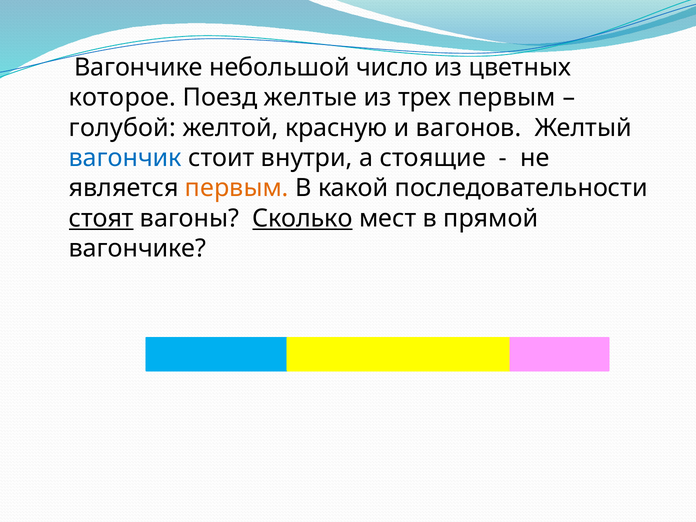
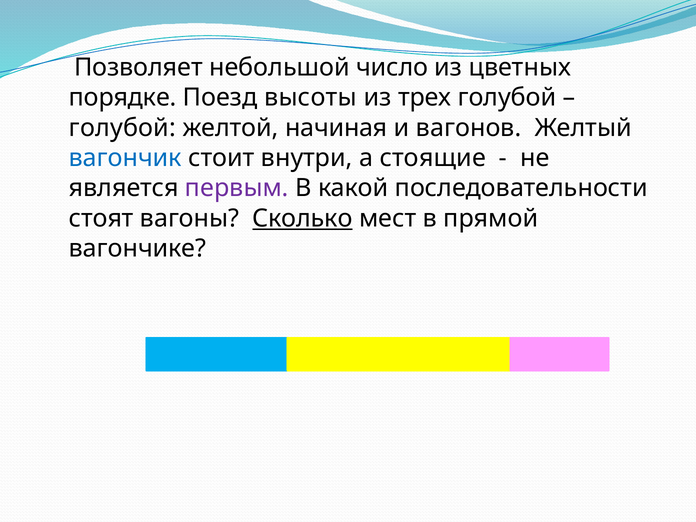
Вагончике: Вагончике -> Позволяет (138, 68)
которое: которое -> порядке (123, 98)
желтые: желтые -> высоты (310, 98)
трех первым: первым -> голубой (507, 98)
красную: красную -> начиная (336, 128)
первым colour: orange -> purple (237, 188)
стоят underline: present -> none (101, 218)
